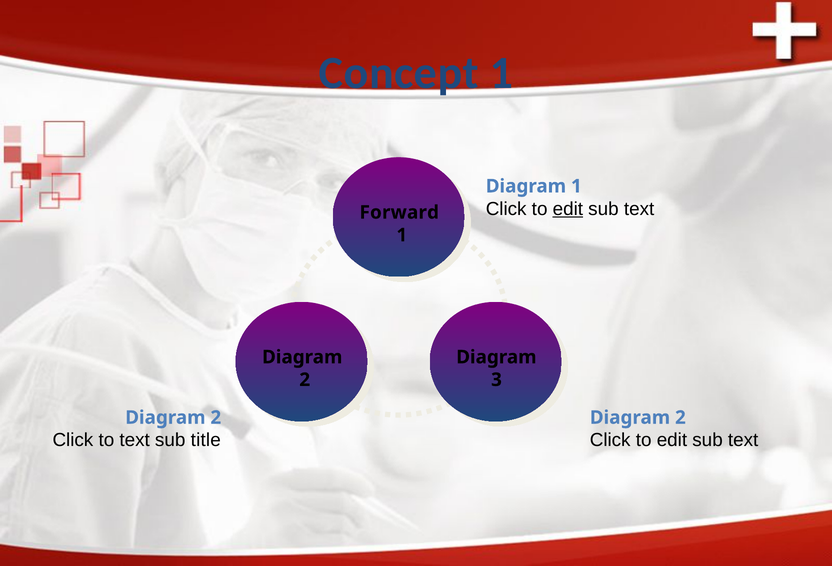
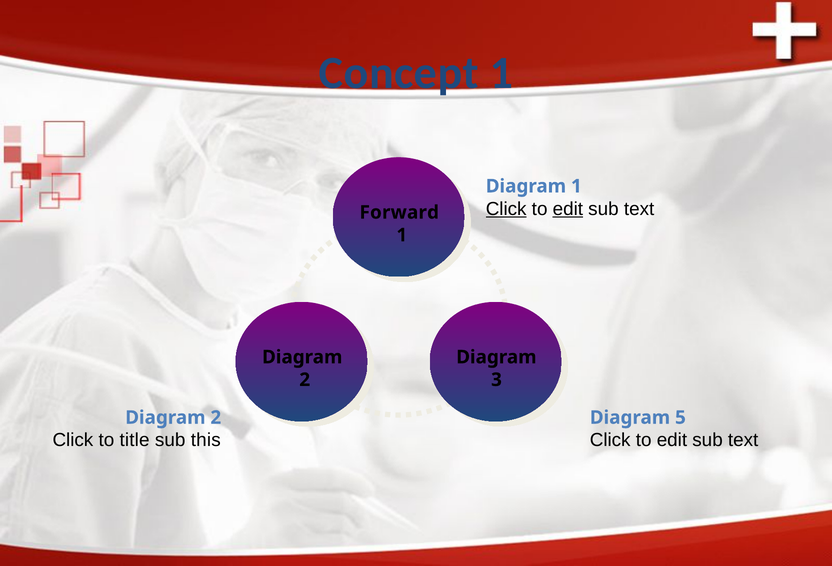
Click underline: none -> present (506, 209)
2: 2 -> 5 (680, 418)
to text: text -> title (135, 440)
title: title -> this (206, 440)
